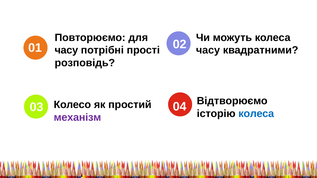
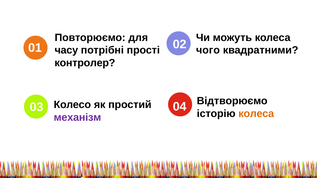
часу: часу -> чого (208, 50)
розповідь: розповідь -> контролер (85, 63)
колеса colour: blue -> orange (256, 114)
